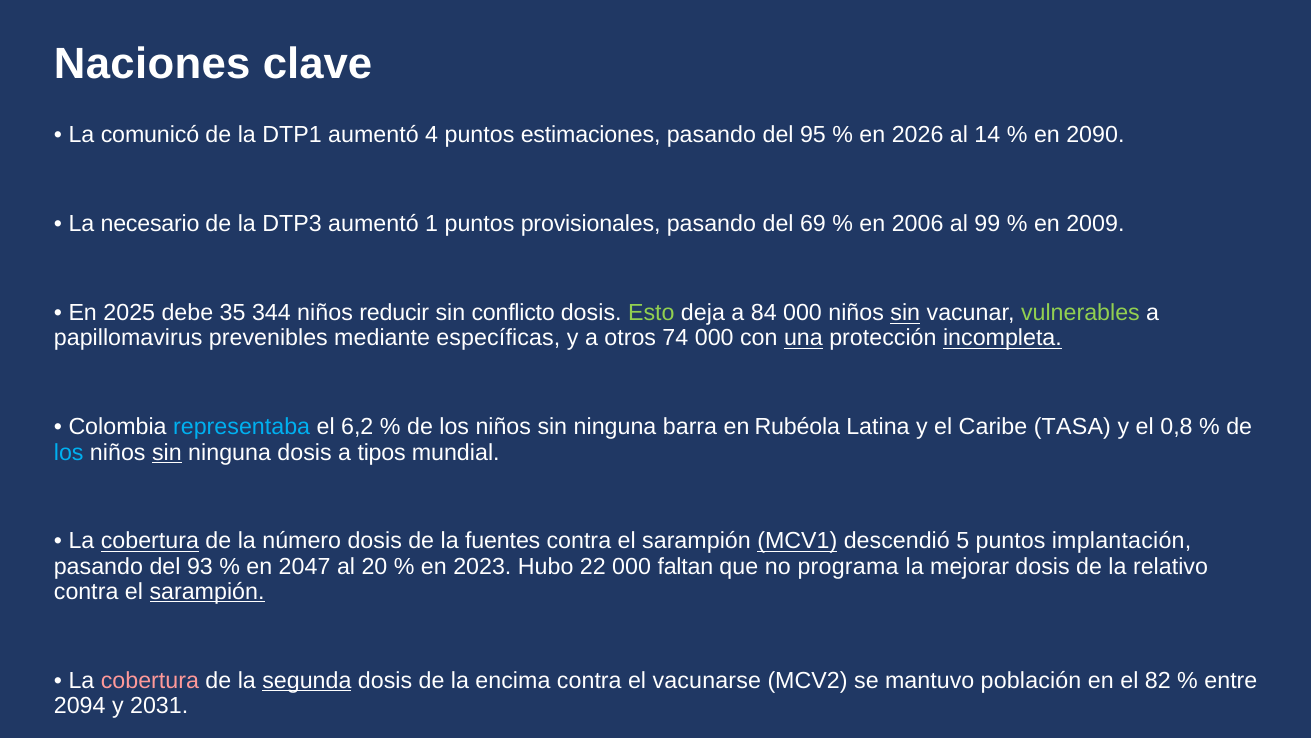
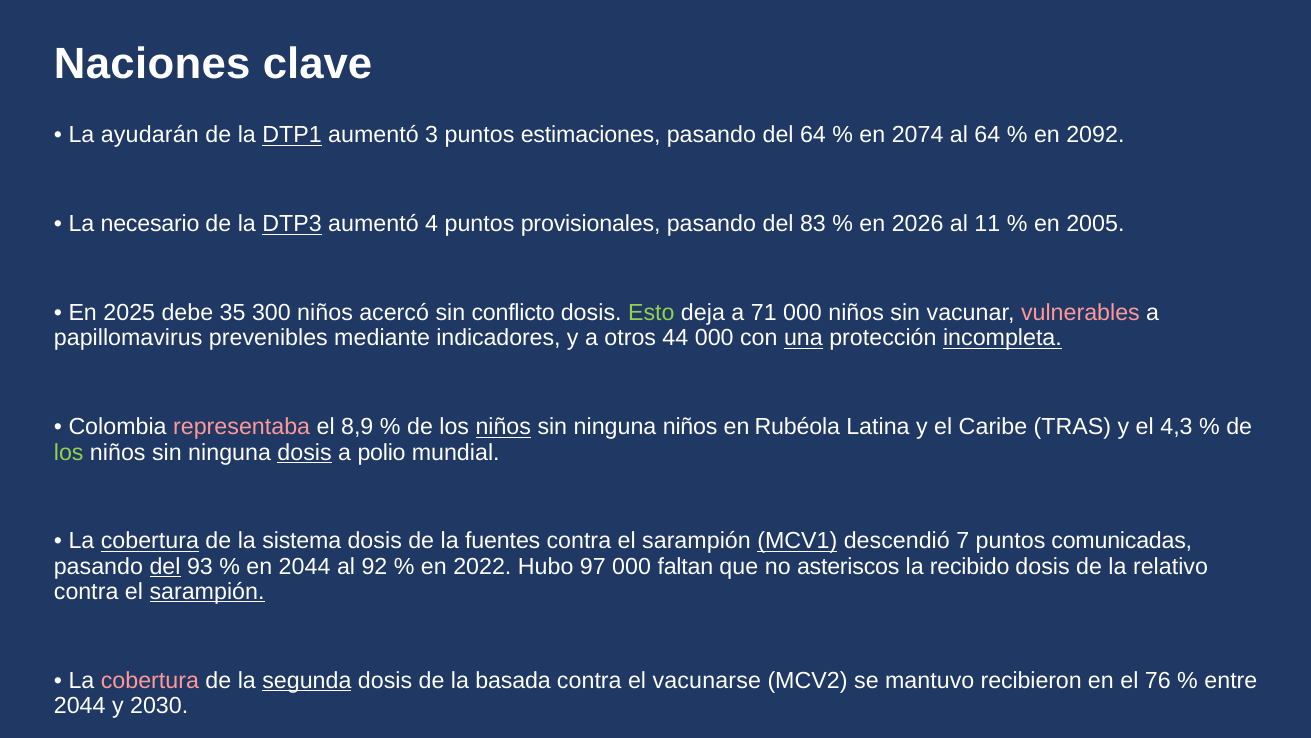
comunicó: comunicó -> ayudarán (150, 135)
DTP1 underline: none -> present (292, 135)
4: 4 -> 3 (432, 135)
del 95: 95 -> 64 (813, 135)
2026: 2026 -> 2074 (918, 135)
al 14: 14 -> 64 (987, 135)
2090: 2090 -> 2092 (1095, 135)
DTP3 underline: none -> present (292, 224)
1: 1 -> 4 (432, 224)
69: 69 -> 83 (813, 224)
2006: 2006 -> 2026 (918, 224)
99: 99 -> 11 (987, 224)
2009: 2009 -> 2005 (1095, 224)
344: 344 -> 300 (271, 313)
reducir: reducir -> acercó (394, 313)
84: 84 -> 71 (764, 313)
sin underline: present -> none (905, 313)
vulnerables colour: light green -> pink (1080, 313)
específicas: específicas -> indicadores (498, 338)
74: 74 -> 44 (675, 338)
representaba colour: light blue -> pink (242, 427)
6,2: 6,2 -> 8,9 (357, 427)
niños underline: none -> present (503, 427)
ninguna barra: barra -> niños (690, 427)
TASA: TASA -> TRAS (1072, 427)
0,8: 0,8 -> 4,3 (1176, 427)
los colour: light blue -> light green (69, 452)
sin underline: present -> none (167, 452)
dosis underline: none -> present (305, 452)
tipos: tipos -> polio (382, 452)
número: número -> sistema (302, 541)
5: 5 -> 7 (963, 541)
implantación: implantación -> comunicadas (1122, 541)
del underline: none -> present (165, 566)
en 2047: 2047 -> 2044 (305, 566)
20: 20 -> 92 (374, 566)
2023: 2023 -> 2022 (482, 566)
22: 22 -> 97 (593, 566)
programa: programa -> asteriscos (848, 566)
mejorar: mejorar -> recibido (970, 566)
encima: encima -> basada (513, 680)
población: población -> recibieron (1031, 680)
82: 82 -> 76 (1158, 680)
2094: 2094 -> 2044 (80, 705)
2031: 2031 -> 2030 (159, 705)
